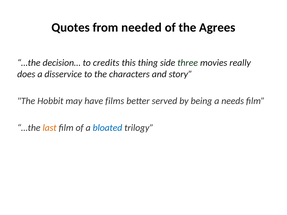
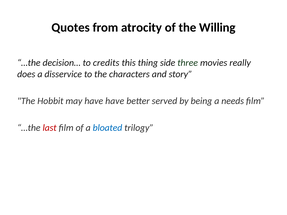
needed: needed -> atrocity (142, 27)
Agrees: Agrees -> Willing (217, 27)
have films: films -> have (115, 101)
last colour: orange -> red (50, 128)
